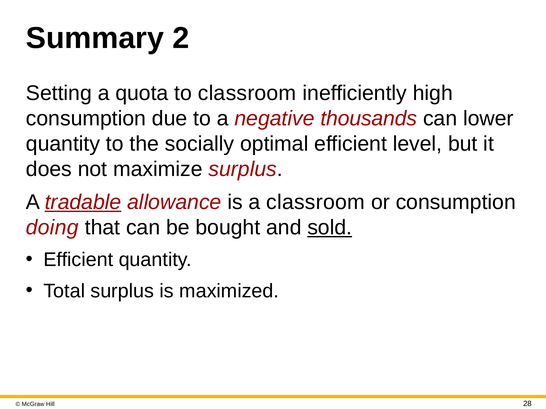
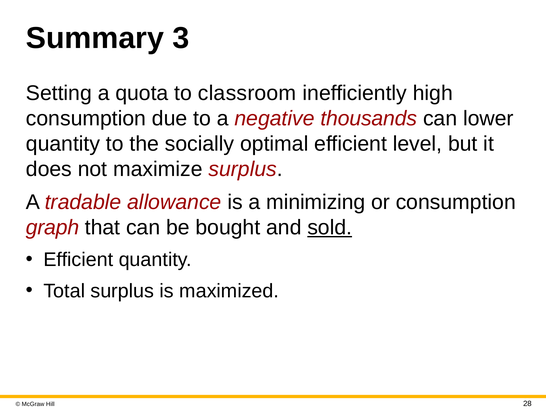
2: 2 -> 3 (181, 38)
tradable underline: present -> none (83, 202)
a classroom: classroom -> minimizing (316, 202)
doing: doing -> graph (53, 228)
